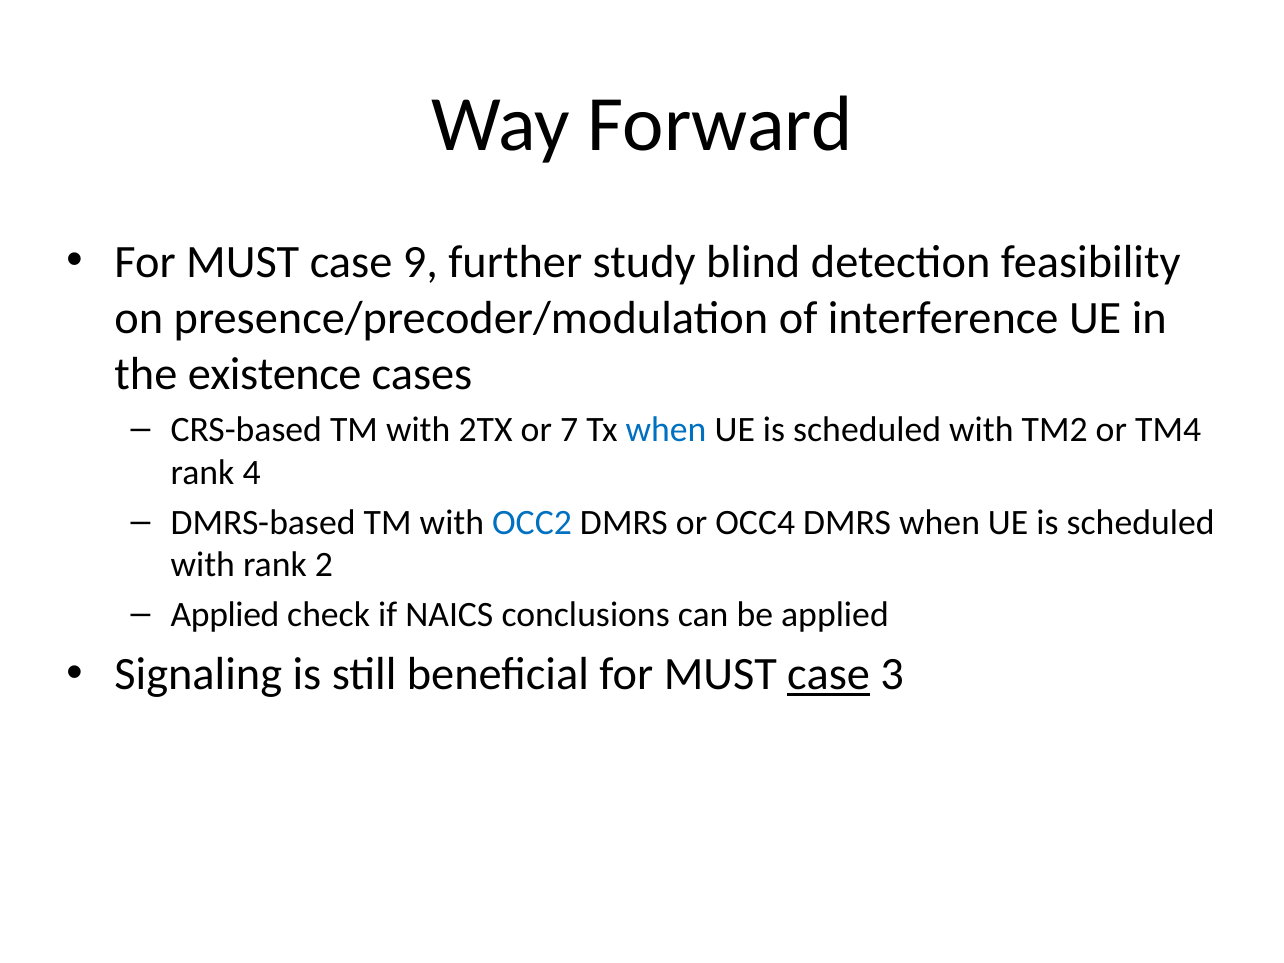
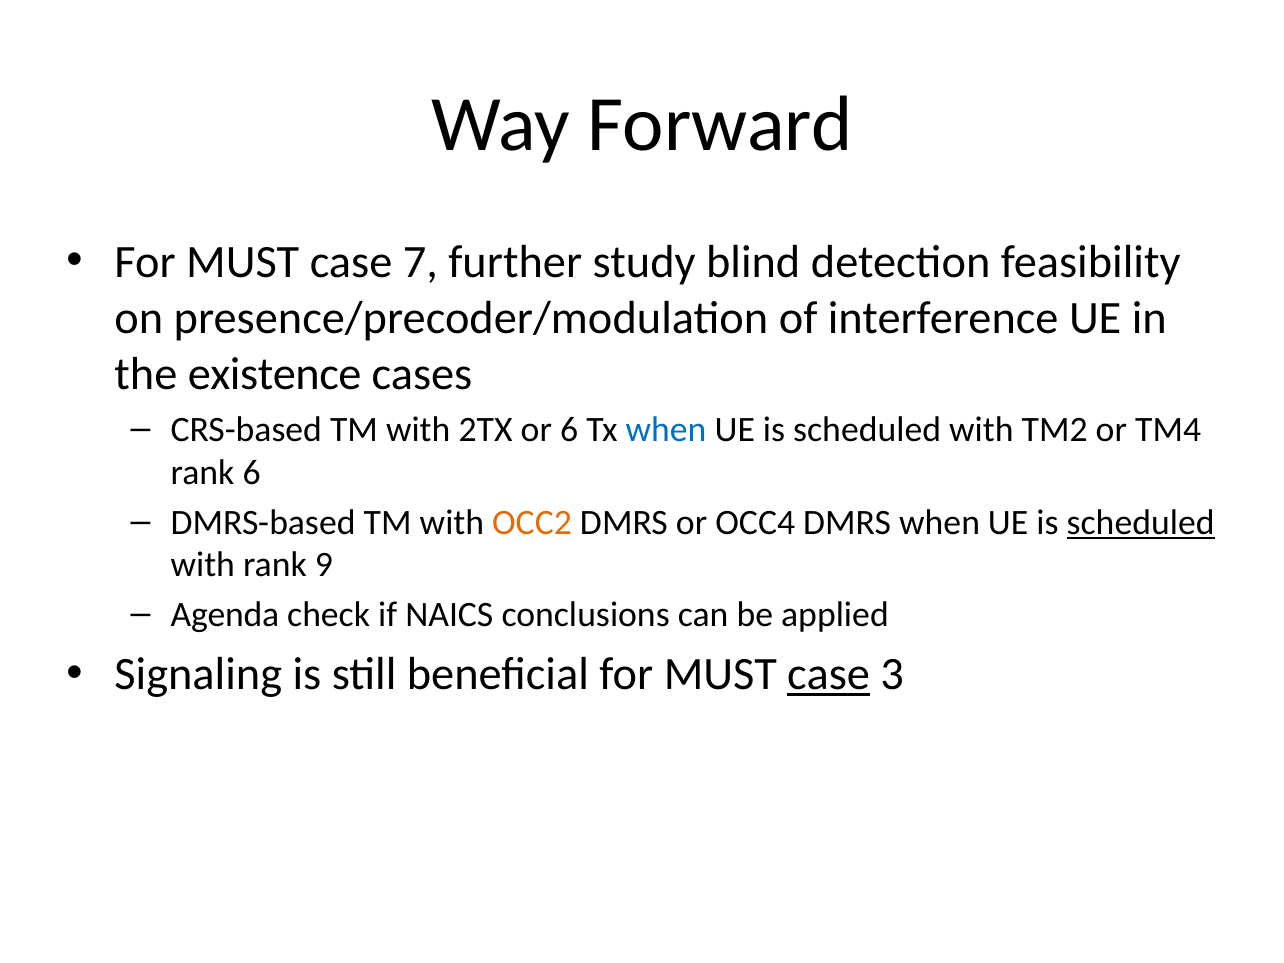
9: 9 -> 7 (420, 262)
or 7: 7 -> 6 (569, 429)
rank 4: 4 -> 6 (252, 472)
OCC2 colour: blue -> orange (532, 522)
scheduled underline: none -> present (1141, 522)
2: 2 -> 9 (324, 565)
Applied: Applied -> Agenda (225, 615)
